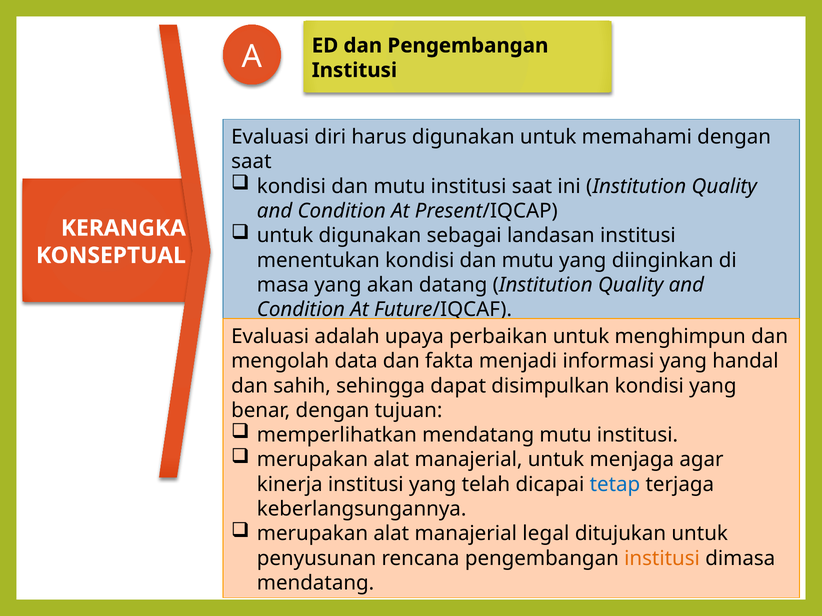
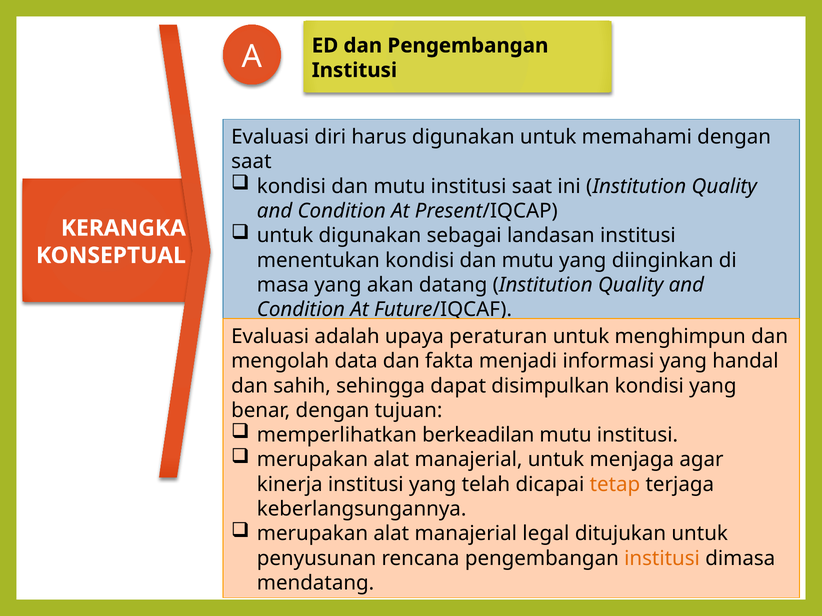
perbaikan: perbaikan -> peraturan (498, 337)
memperlihatkan mendatang: mendatang -> berkeadilan (478, 435)
tetap colour: blue -> orange (615, 485)
